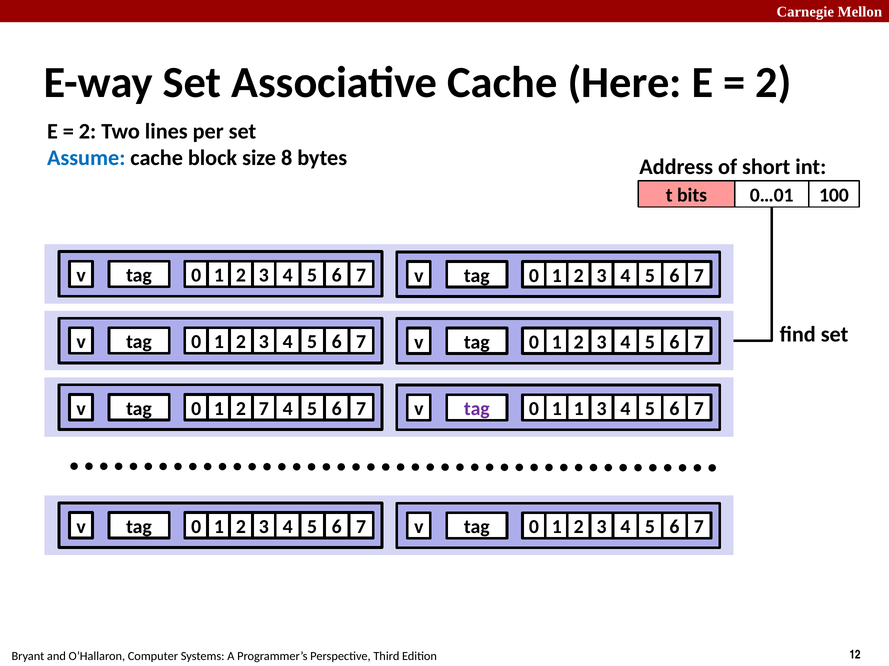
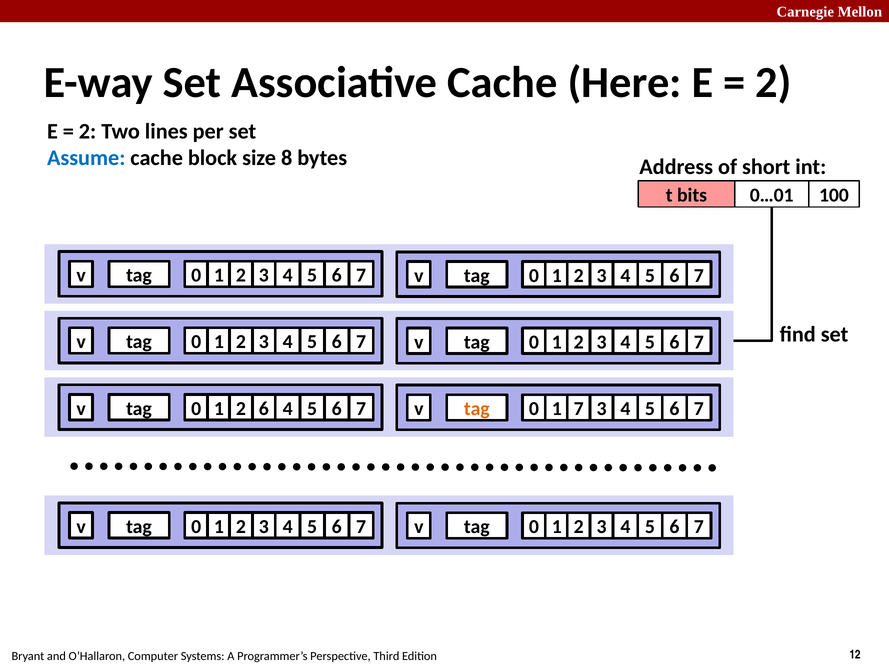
v 7: 7 -> 6 (264, 409)
1 1: 1 -> 7 (579, 409)
tag colour: purple -> orange (477, 409)
